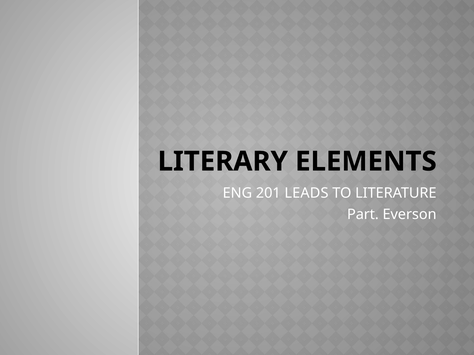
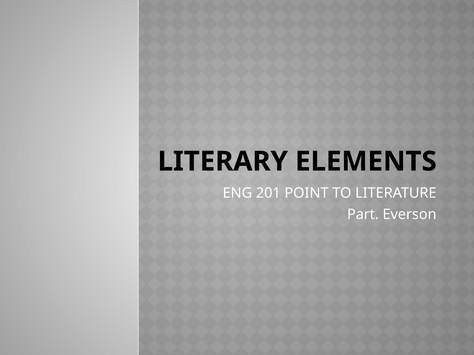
LEADS: LEADS -> POINT (307, 193)
